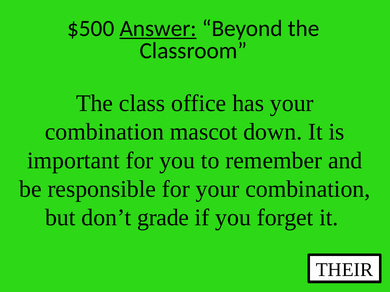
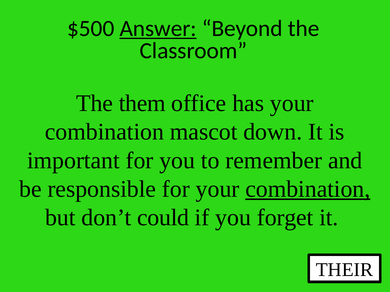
class: class -> them (142, 104)
combination underline: none -> present (308, 189)
grade: grade -> could (163, 218)
